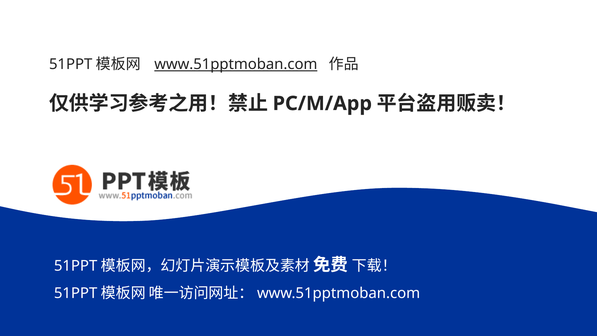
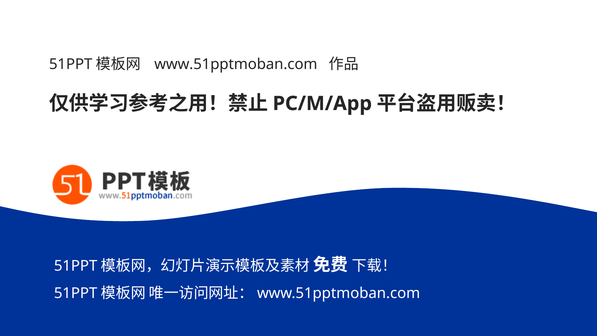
www.51pptmoban.com underline: present -> none (236, 64)
